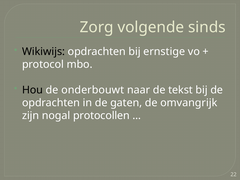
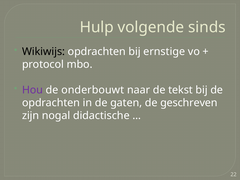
Zorg: Zorg -> Hulp (97, 27)
Hou colour: black -> purple (33, 90)
omvangrijk: omvangrijk -> geschreven (189, 103)
protocollen: protocollen -> didactische (101, 116)
